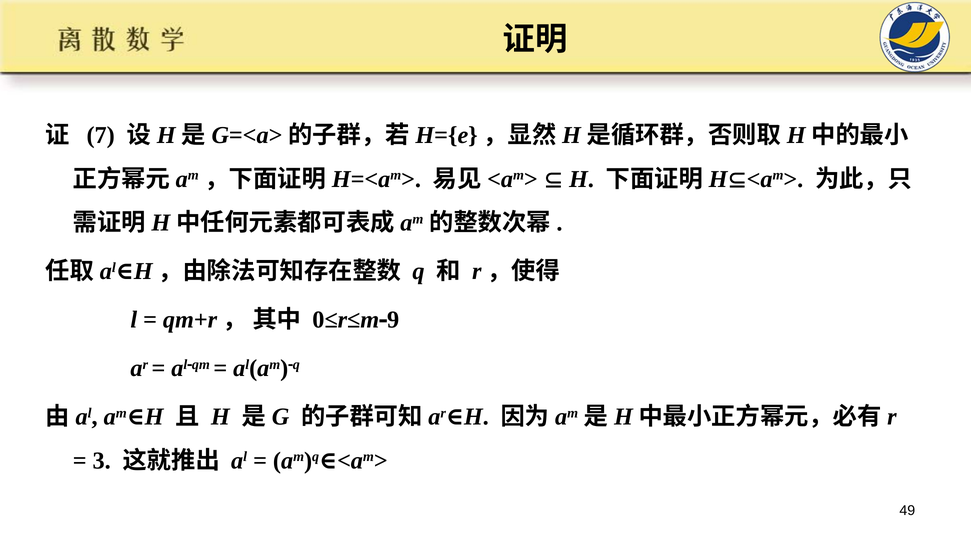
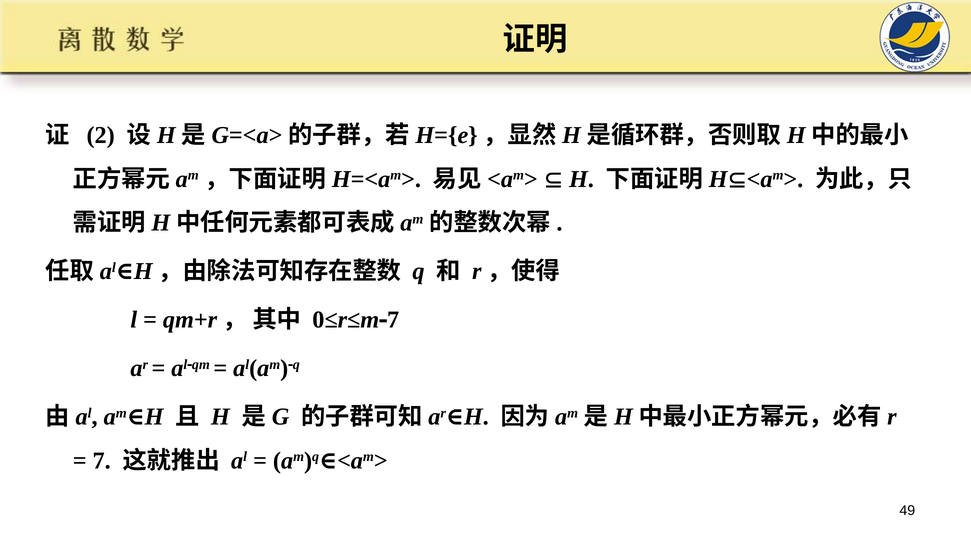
7: 7 -> 2 (101, 135)
9: 9 -> 7 (393, 320)
3: 3 -> 7 (102, 461)
